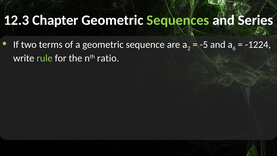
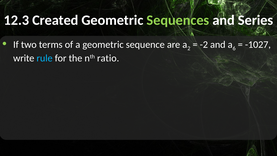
Chapter: Chapter -> Created (55, 20)
-5: -5 -> -2 (204, 44)
-1224: -1224 -> -1027 (258, 44)
rule colour: light green -> light blue (45, 58)
